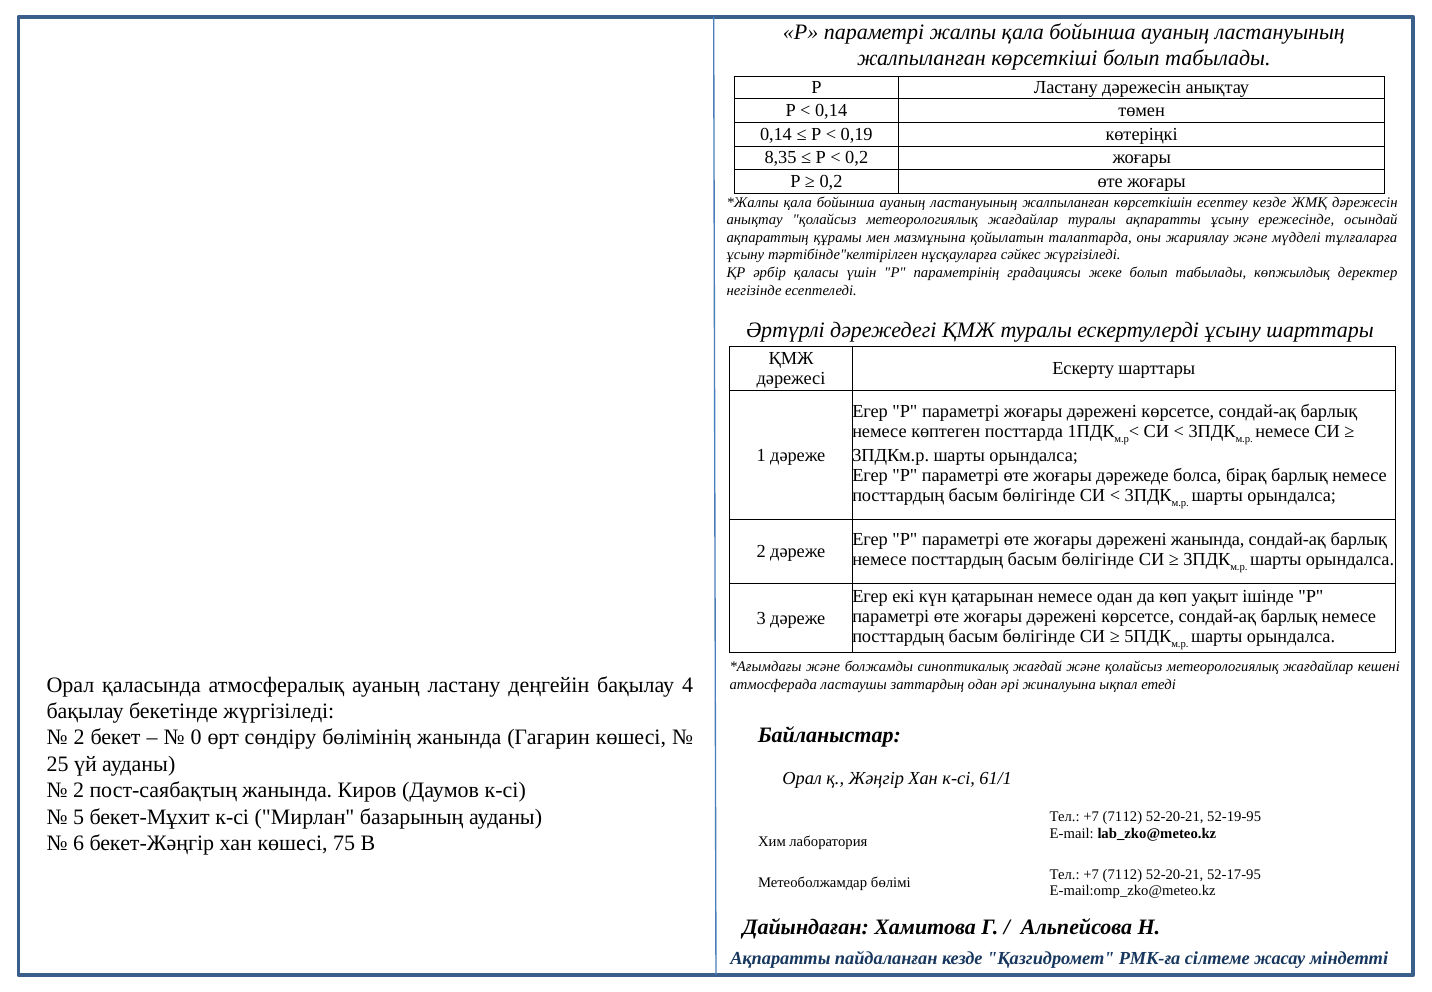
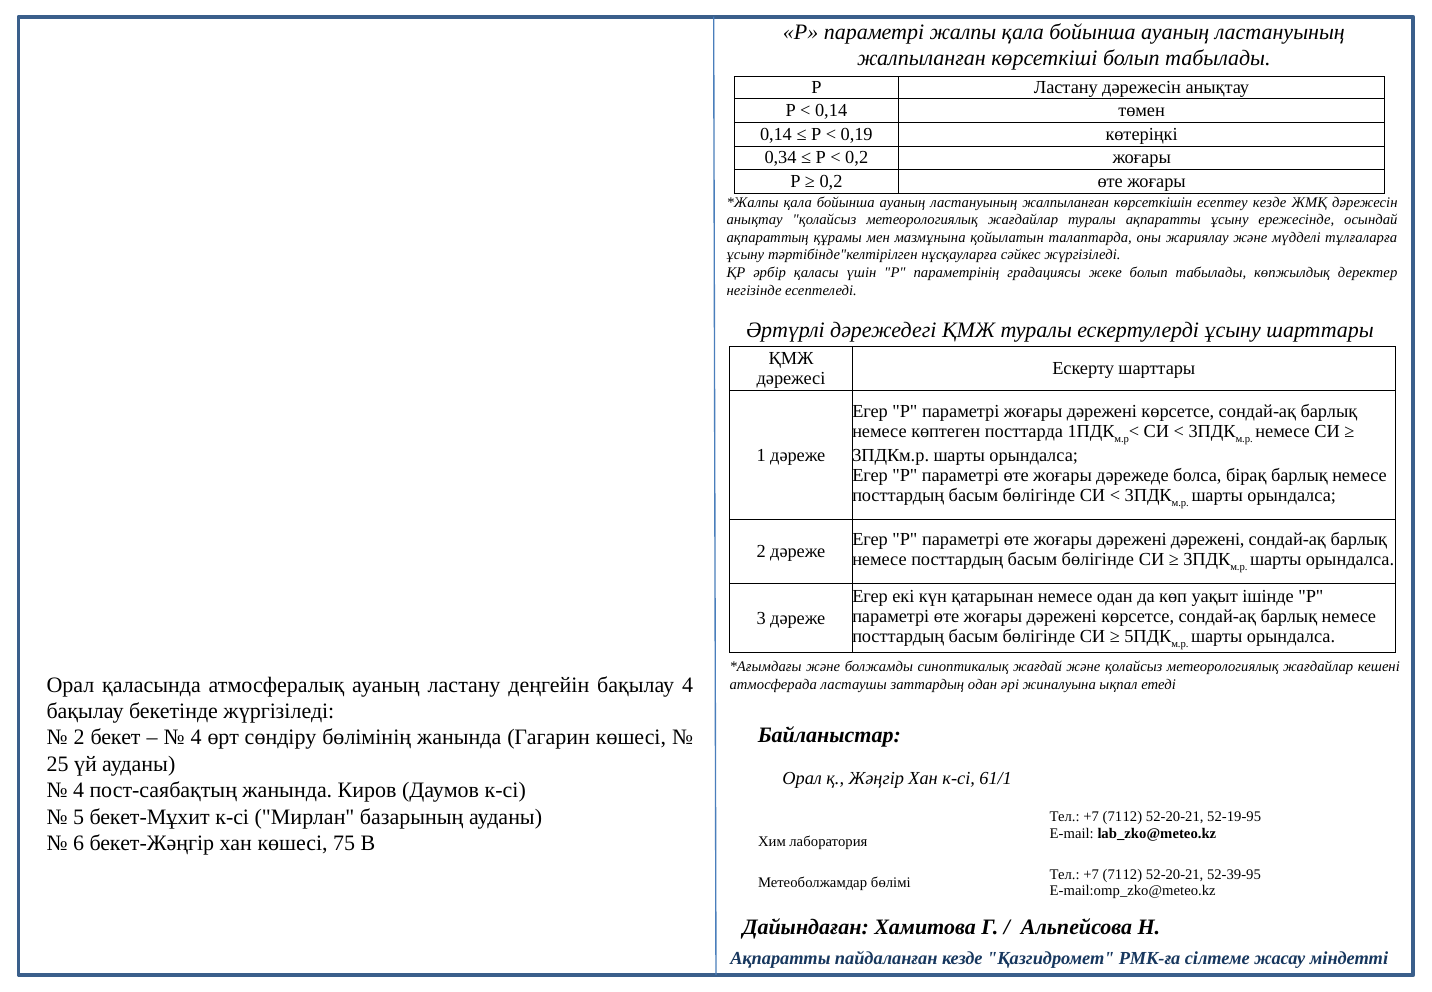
8,35: 8,35 -> 0,34 (781, 158)
дәрежені жанында: жанында -> дәрежені (1208, 539)
0: 0 -> 4 (196, 737)
2: 2 -> 4 (79, 790)
52-17-95: 52-17-95 -> 52-39-95 (1234, 874)
